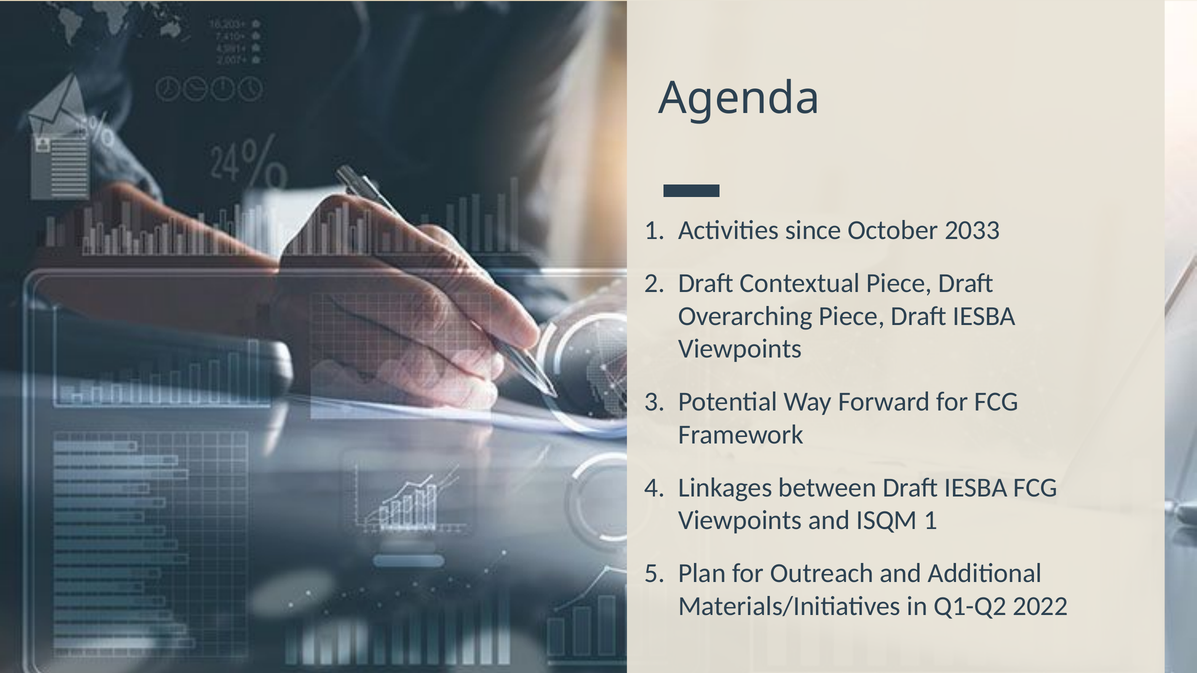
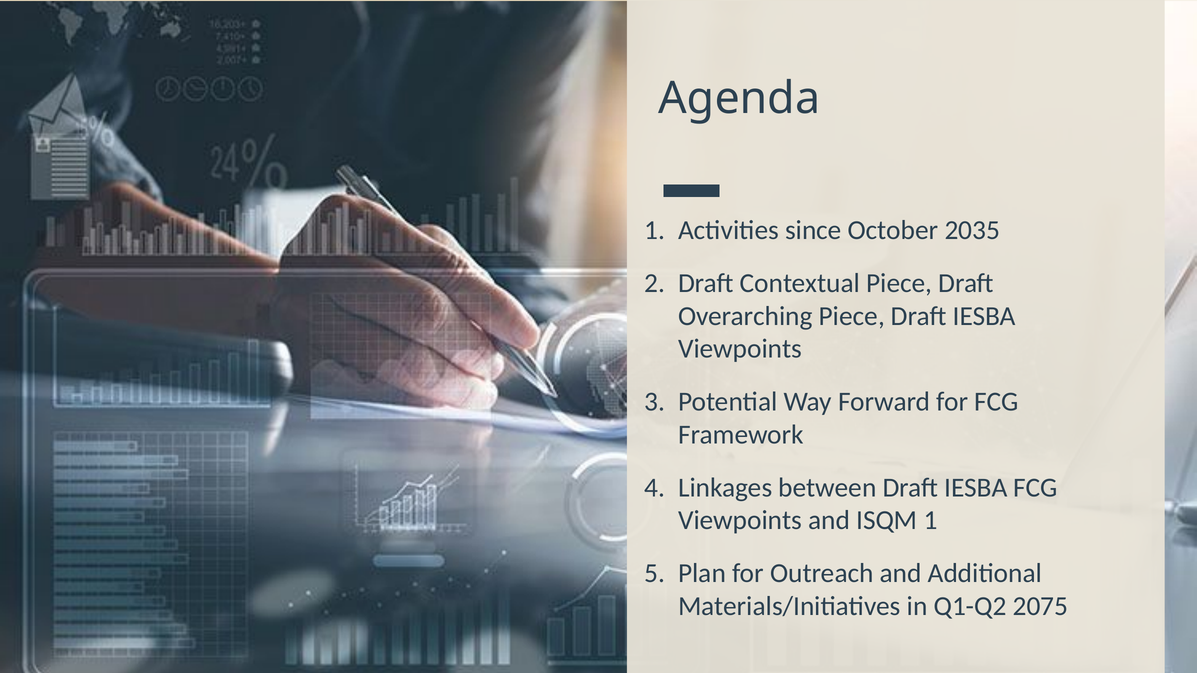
2033: 2033 -> 2035 (972, 230)
2022: 2022 -> 2075 (1040, 606)
